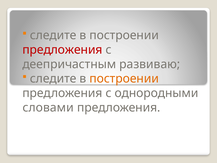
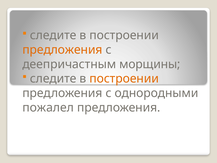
предложения colour: red -> orange (62, 50)
развиваю: развиваю -> морщины (150, 64)
словами: словами -> пожалел (48, 107)
